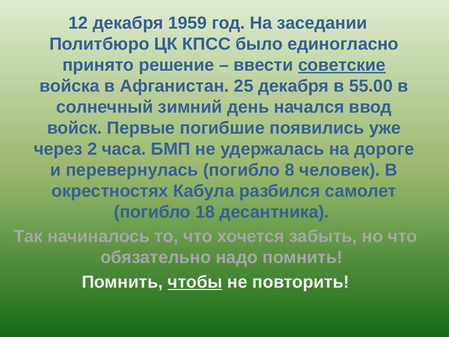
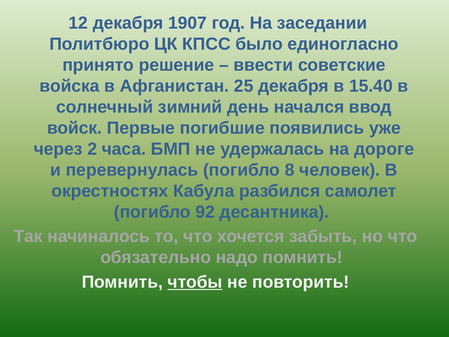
1959: 1959 -> 1907 (188, 23)
советские underline: present -> none (342, 65)
55.00: 55.00 -> 15.40 (371, 86)
18: 18 -> 92 (205, 212)
